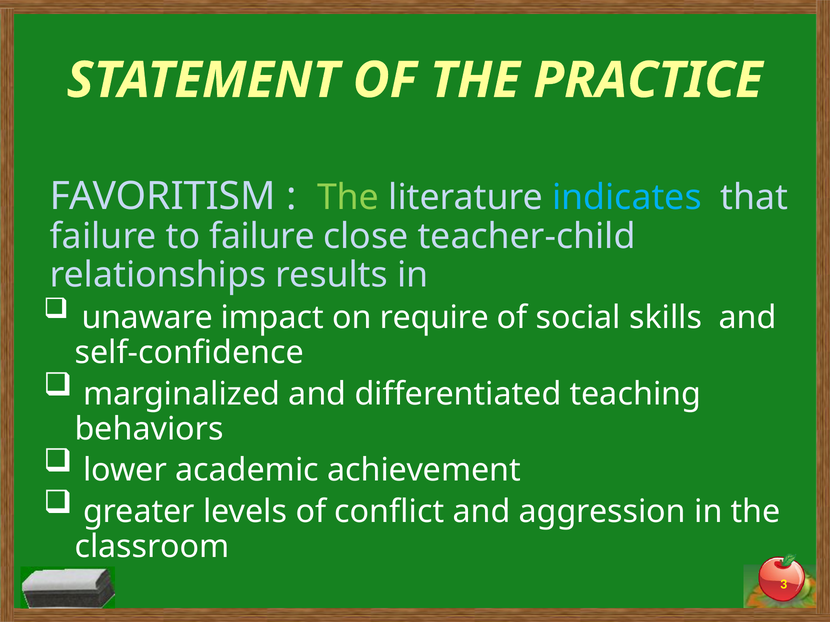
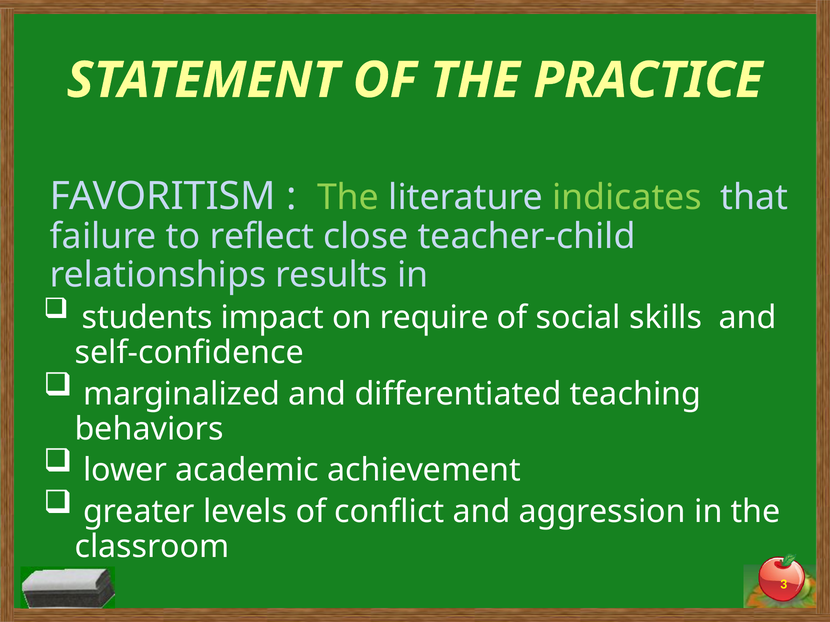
indicates colour: light blue -> light green (627, 198)
to failure: failure -> reflect (262, 236)
unaware: unaware -> students (147, 318)
